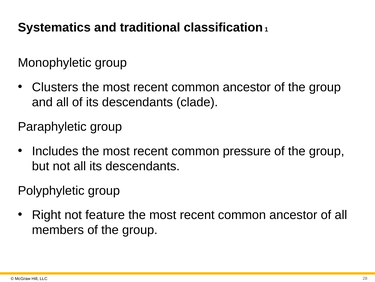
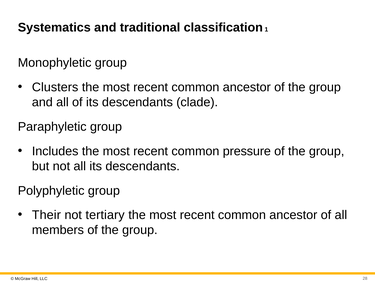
Right: Right -> Their (46, 214)
feature: feature -> tertiary (105, 214)
